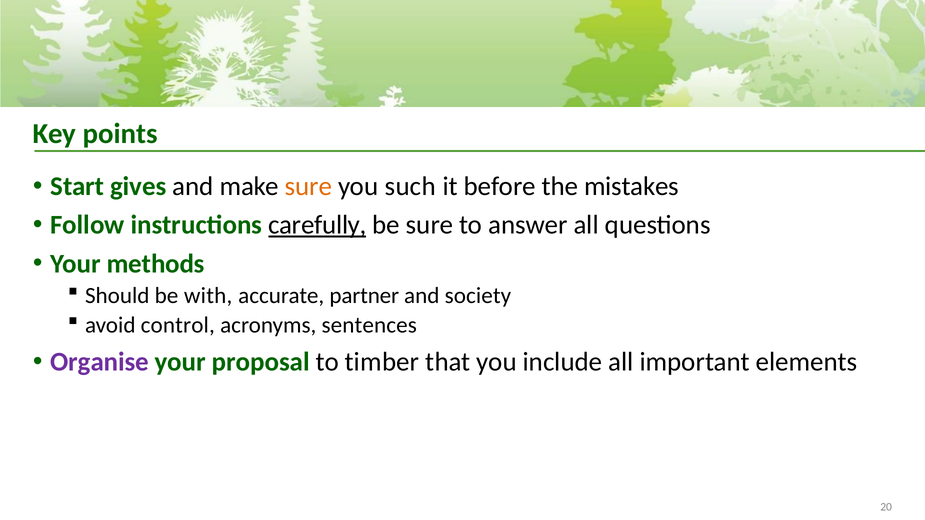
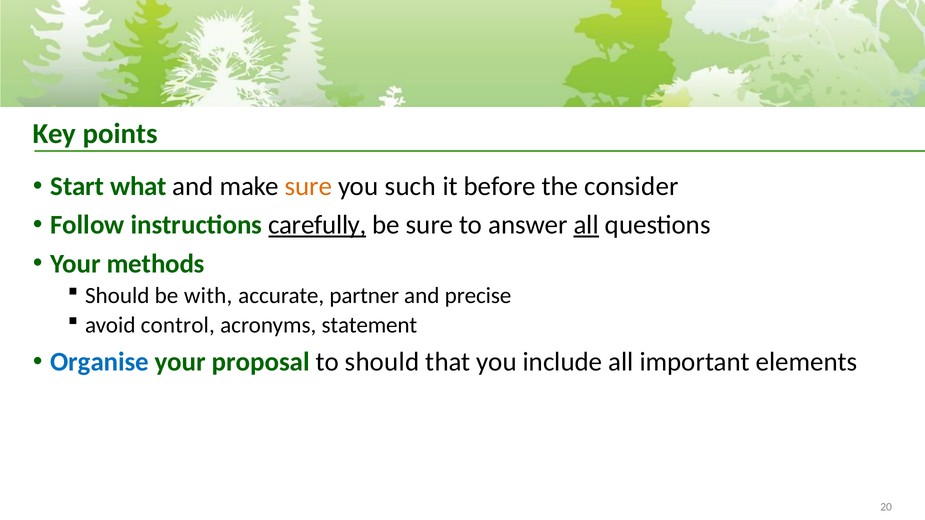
gives: gives -> what (138, 186)
mistakes: mistakes -> consider (631, 186)
all underline: none -> present (586, 225)
society: society -> precise (478, 296)
sentences: sentences -> statement (369, 325)
Organise colour: purple -> blue (100, 362)
to timber: timber -> should (382, 362)
